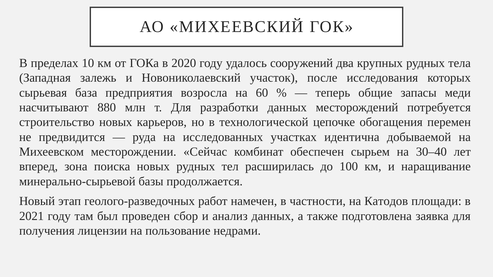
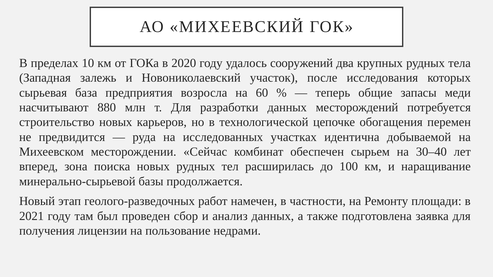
Катодов: Катодов -> Ремонту (386, 201)
